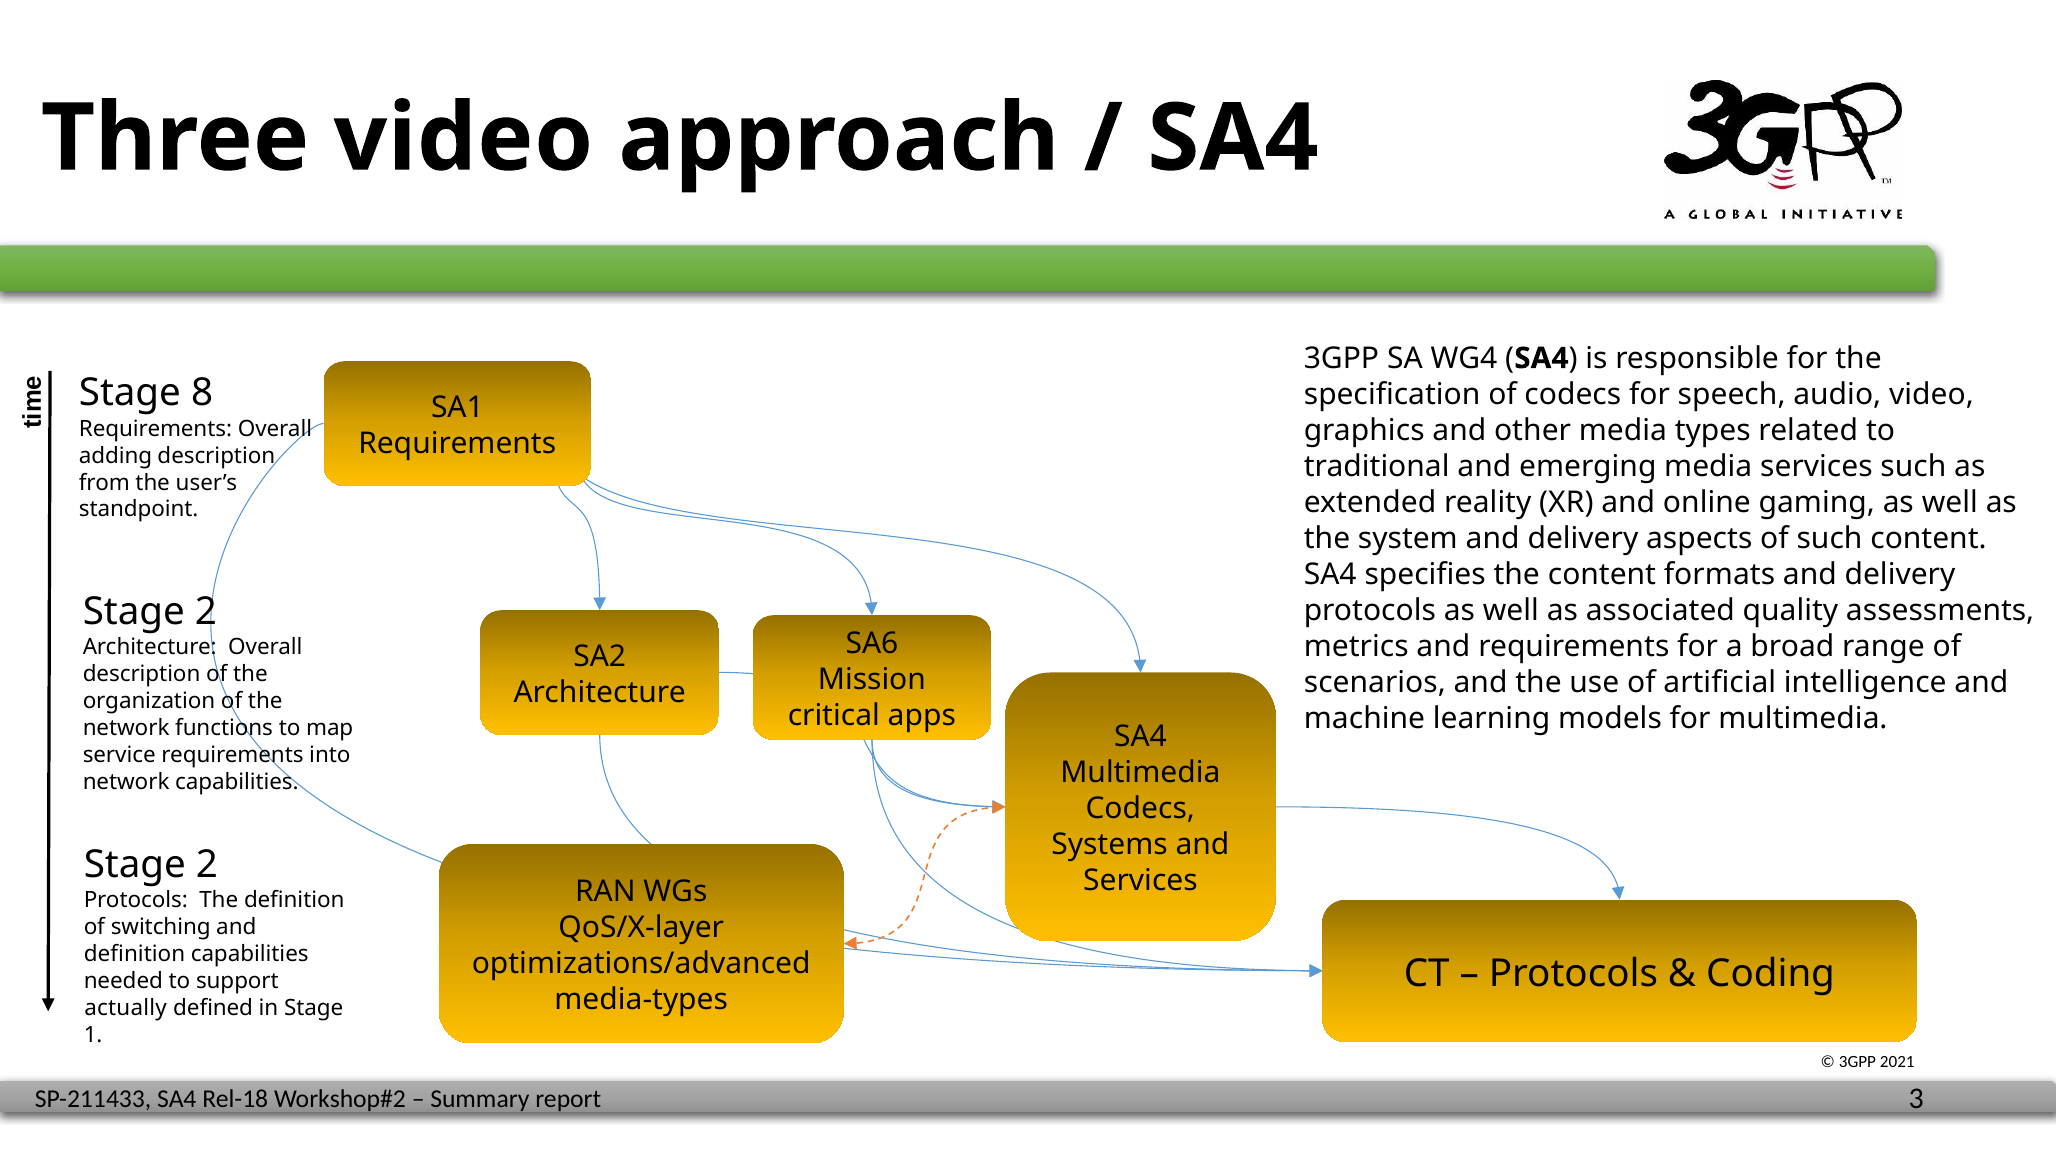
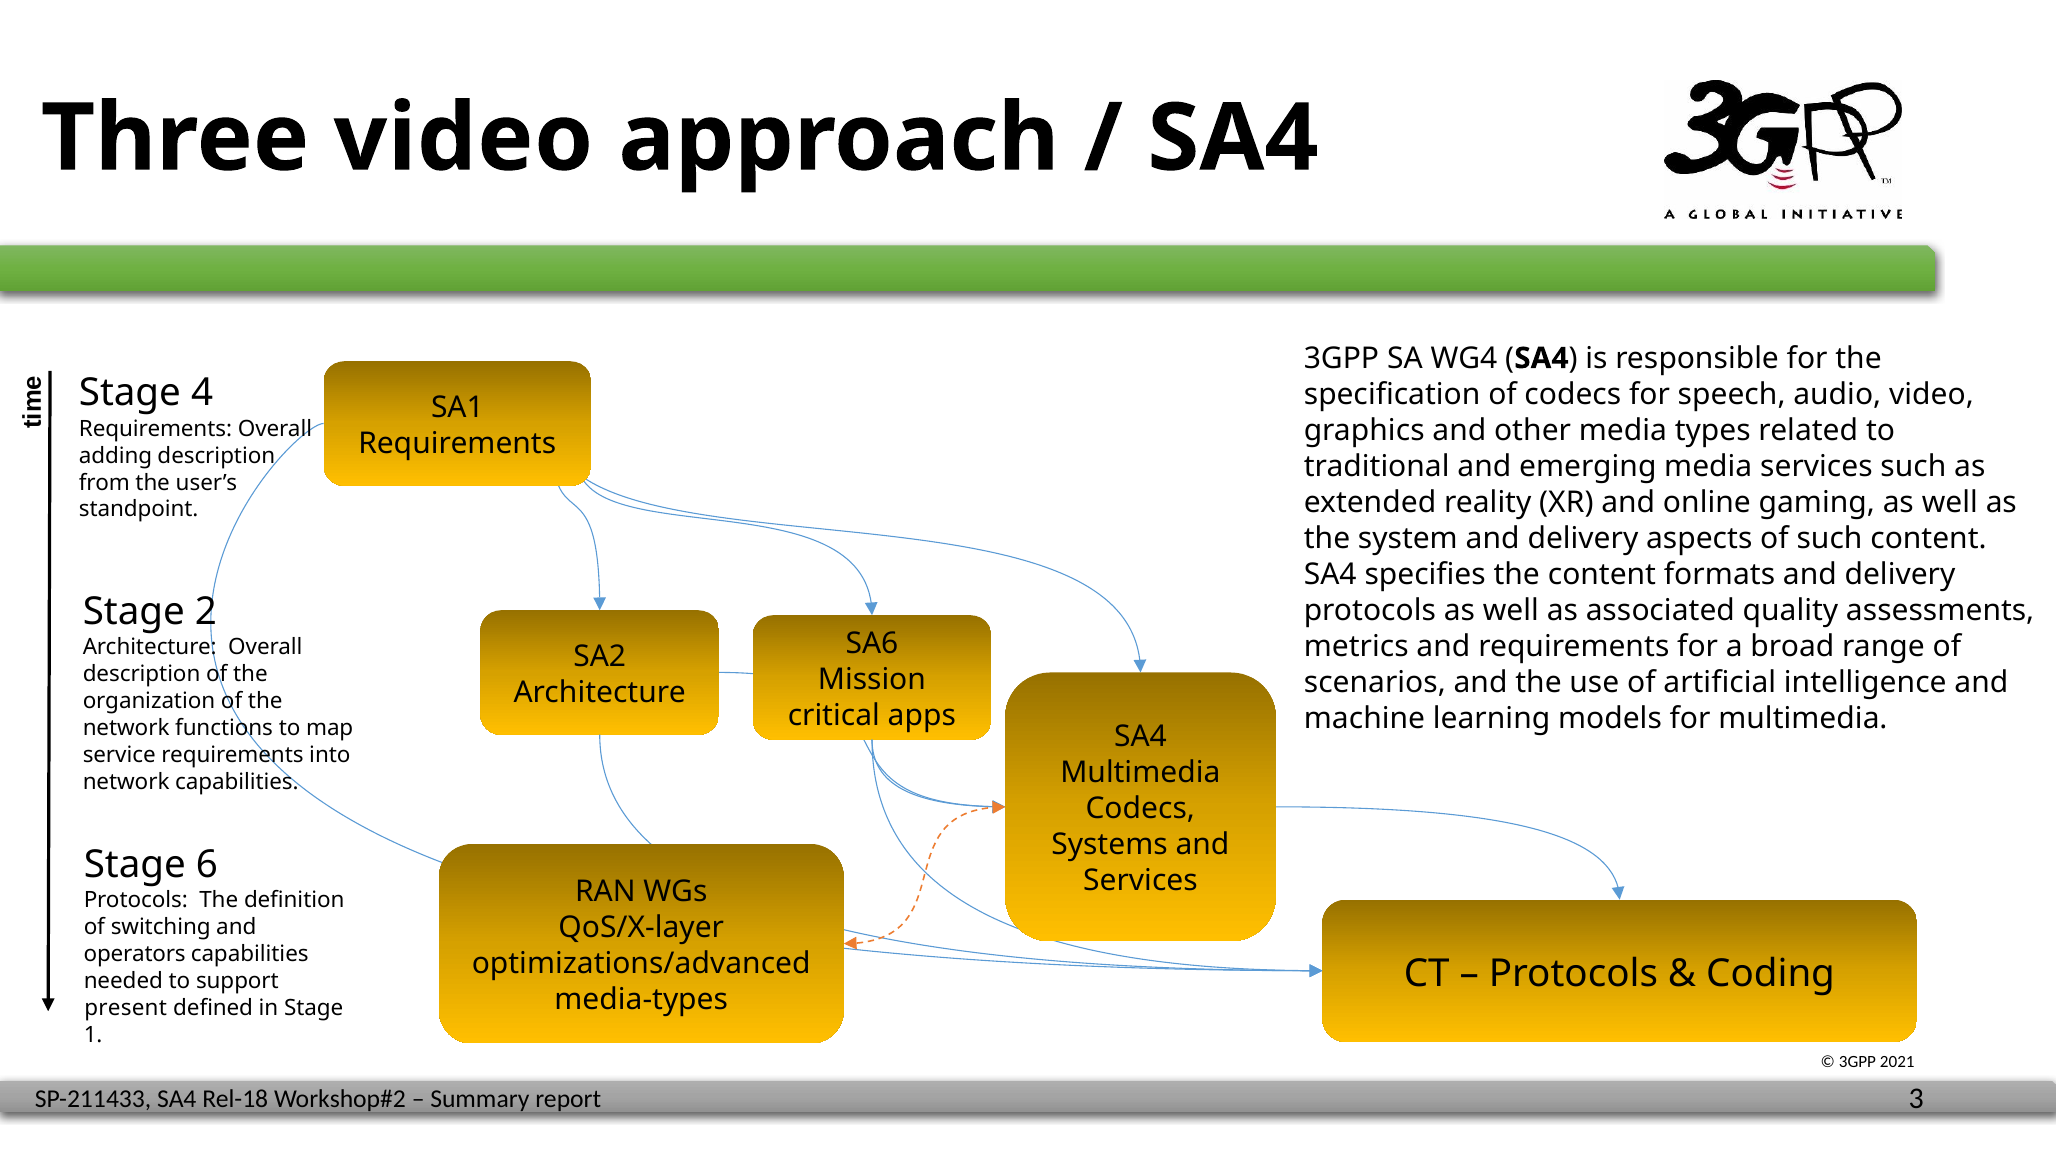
8: 8 -> 4 (202, 393)
2: 2 -> 6 (207, 865)
definition: definition -> operators (135, 955)
actually: actually -> present (126, 1008)
